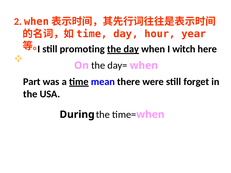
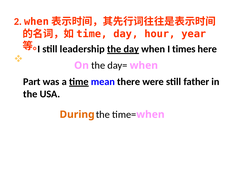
promoting: promoting -> leadership (82, 49)
witch: witch -> times (184, 49)
forget: forget -> father (196, 82)
During colour: black -> orange (77, 115)
